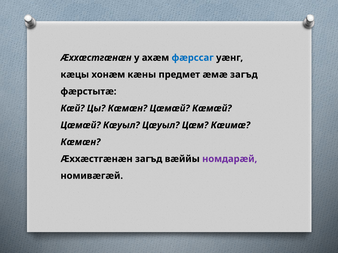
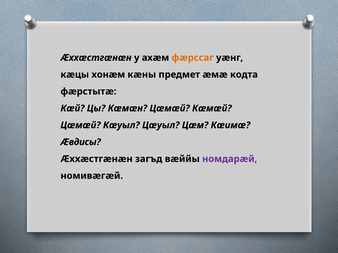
фæрссаг colour: blue -> orange (193, 58)
æмæ загъд: загъд -> кодта (244, 75)
Кæмæн: Кæмæн -> Æвдисы (81, 142)
